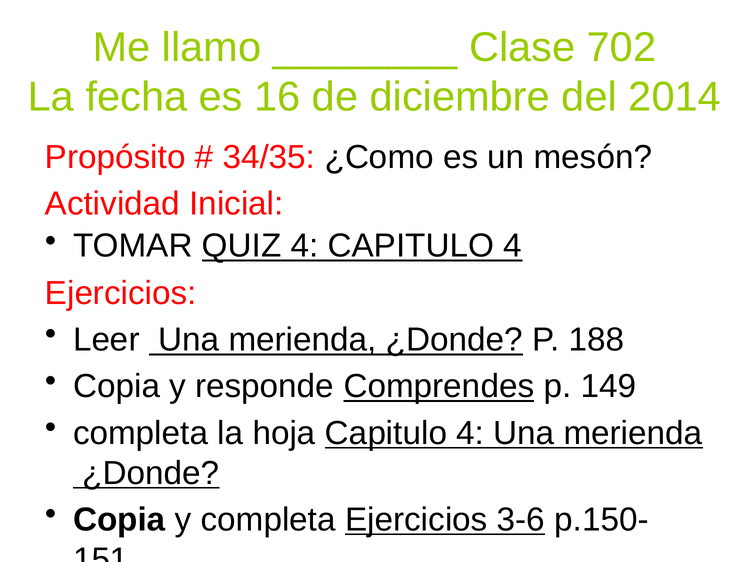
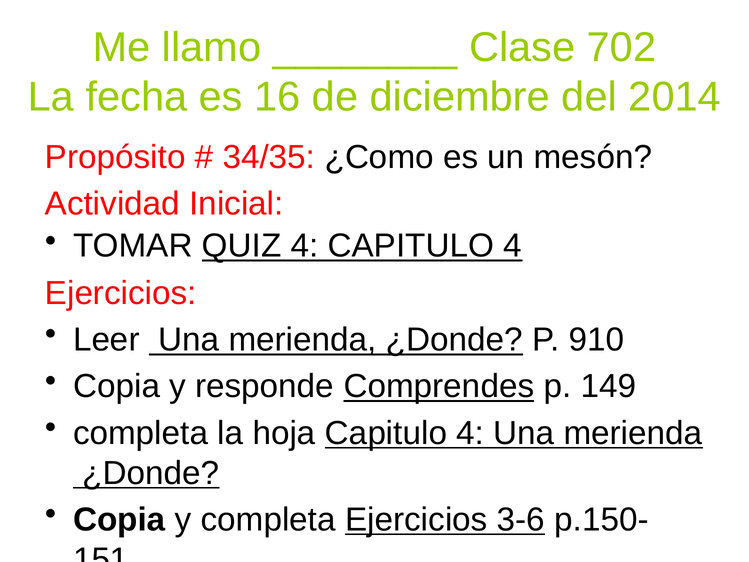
188: 188 -> 910 (597, 340)
